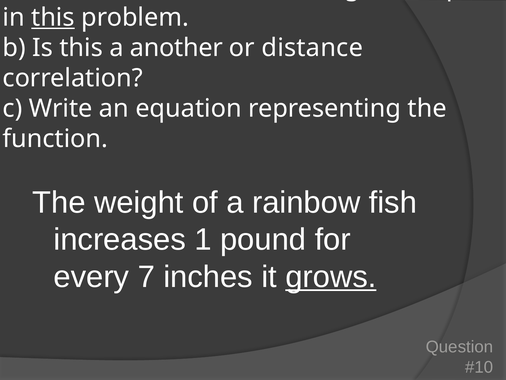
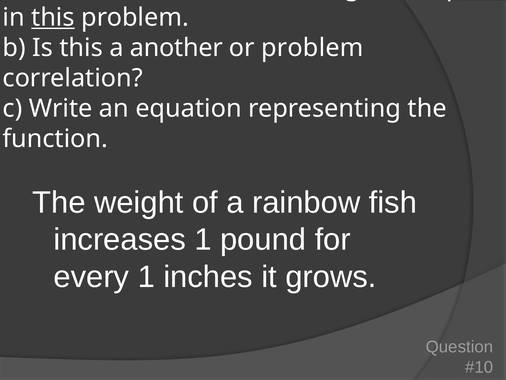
or distance: distance -> problem (312, 48)
every 7: 7 -> 1 (146, 276)
grows underline: present -> none (331, 276)
